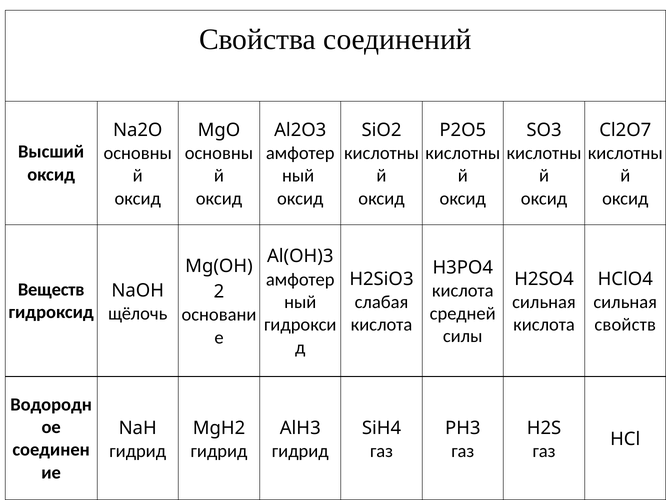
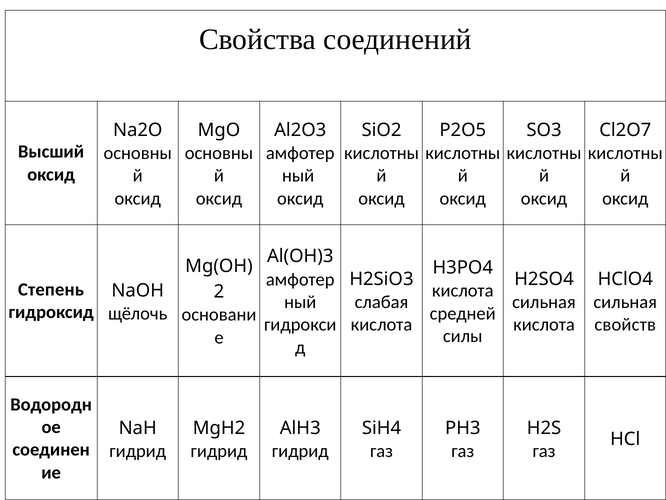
Веществ: Веществ -> Степень (51, 289)
